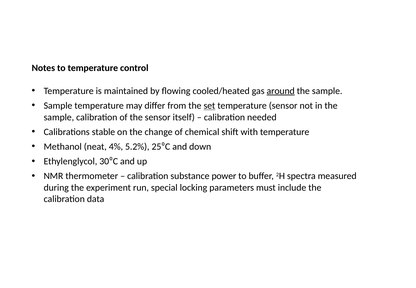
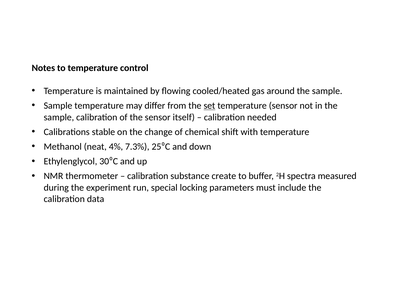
around underline: present -> none (281, 91)
5.2%: 5.2% -> 7.3% (137, 147)
power: power -> create (224, 176)
